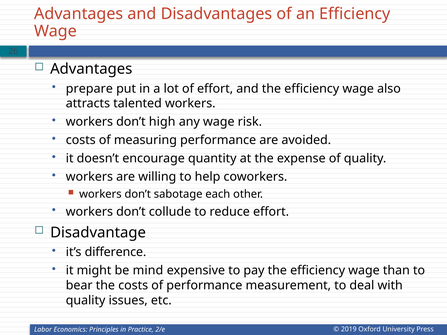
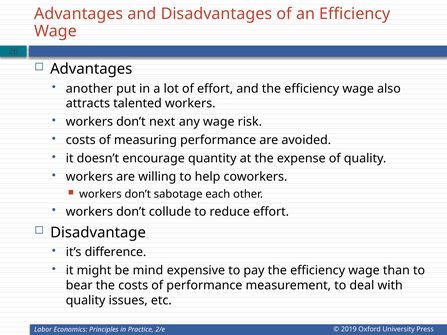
prepare: prepare -> another (89, 89)
high: high -> next (162, 122)
